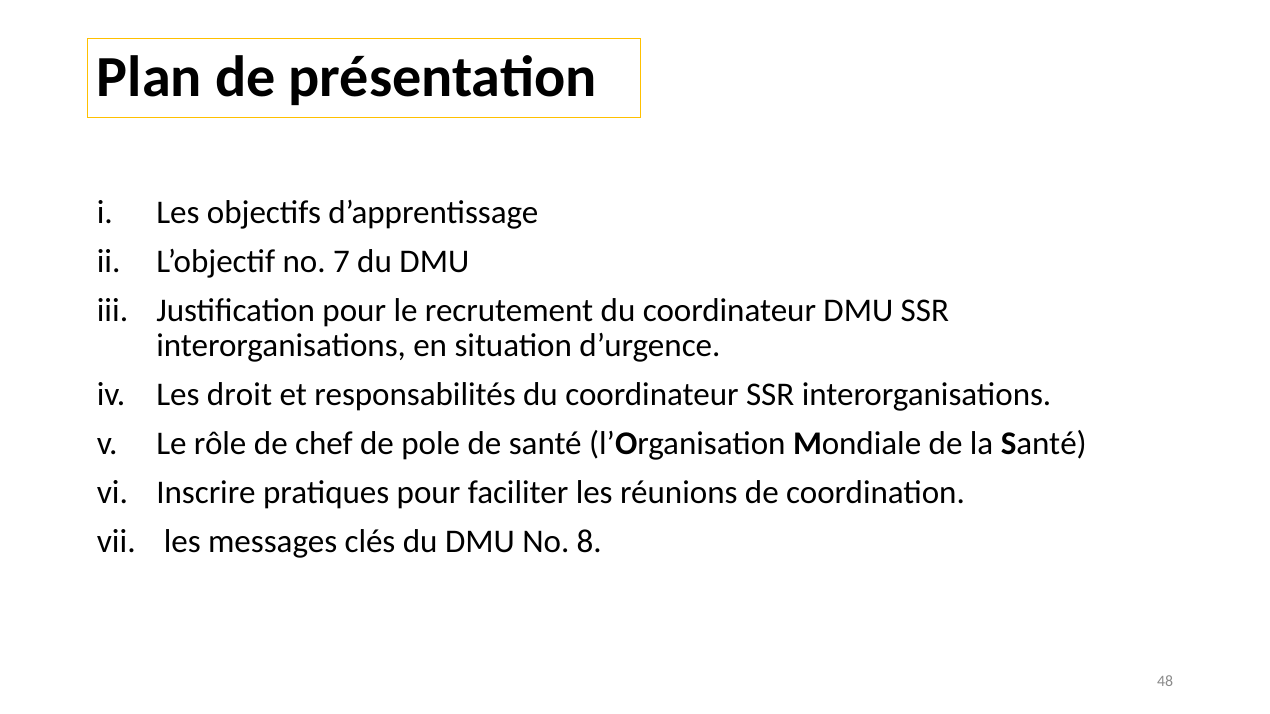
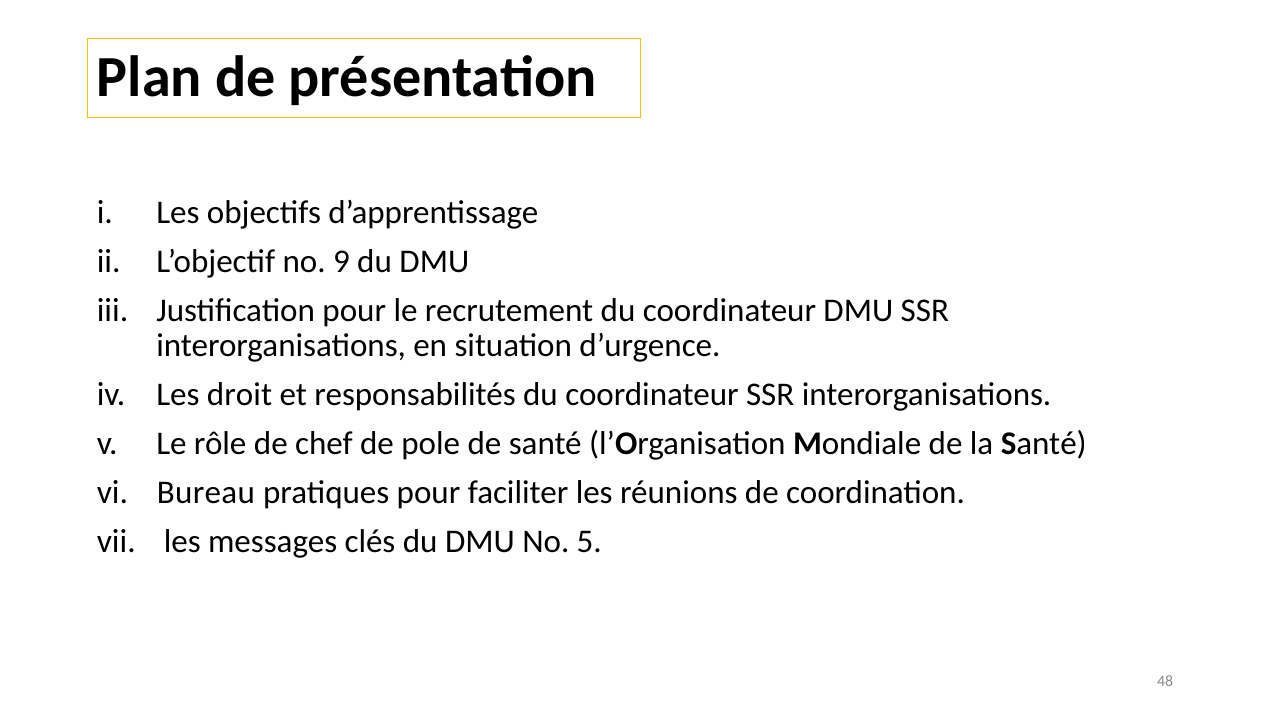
7: 7 -> 9 (341, 262)
Inscrire: Inscrire -> Bureau (206, 493)
8: 8 -> 5 (589, 542)
